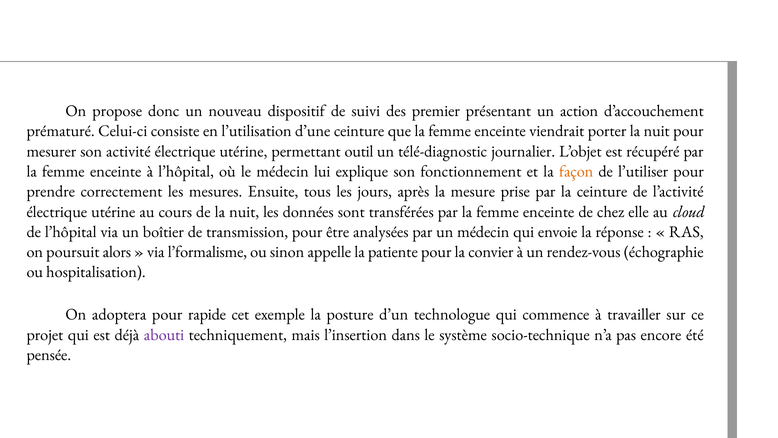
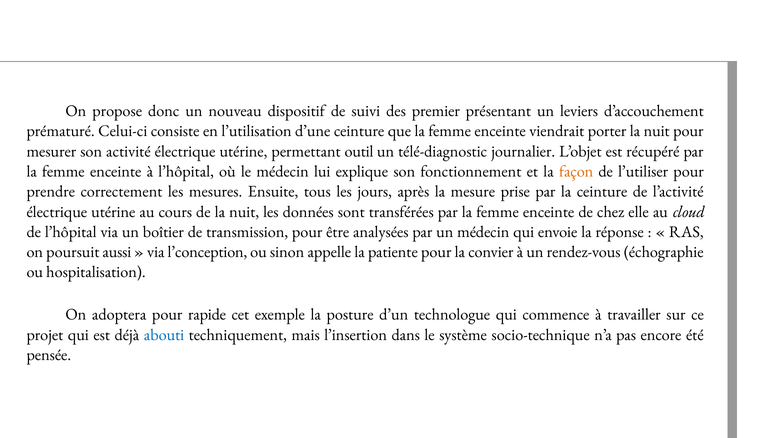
action: action -> leviers (579, 111)
alors: alors -> aussi (117, 252)
l’formalisme: l’formalisme -> l’conception (207, 252)
abouti colour: purple -> blue (164, 334)
